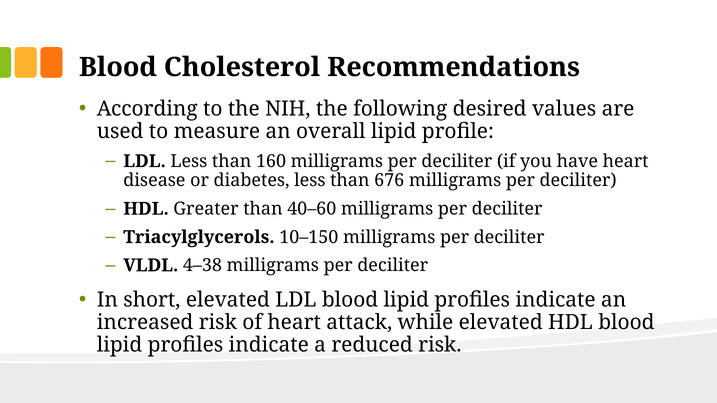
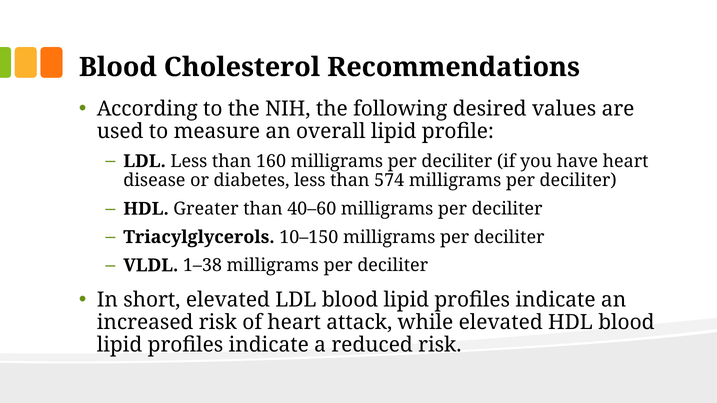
676: 676 -> 574 (389, 181)
4–38: 4–38 -> 1–38 (202, 266)
